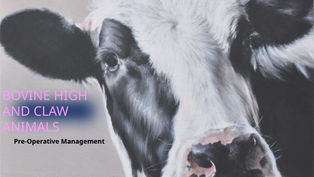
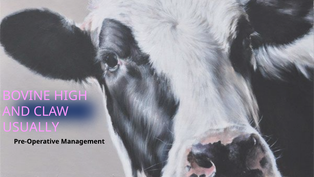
ANIMALS: ANIMALS -> USUALLY (31, 127)
